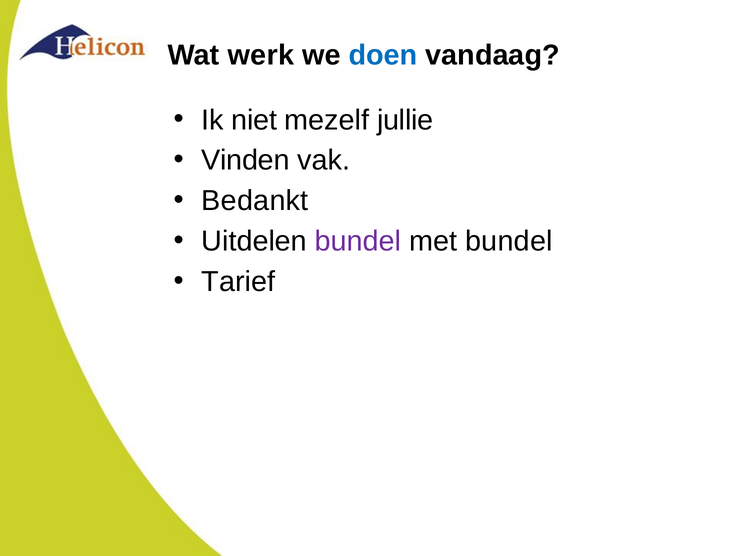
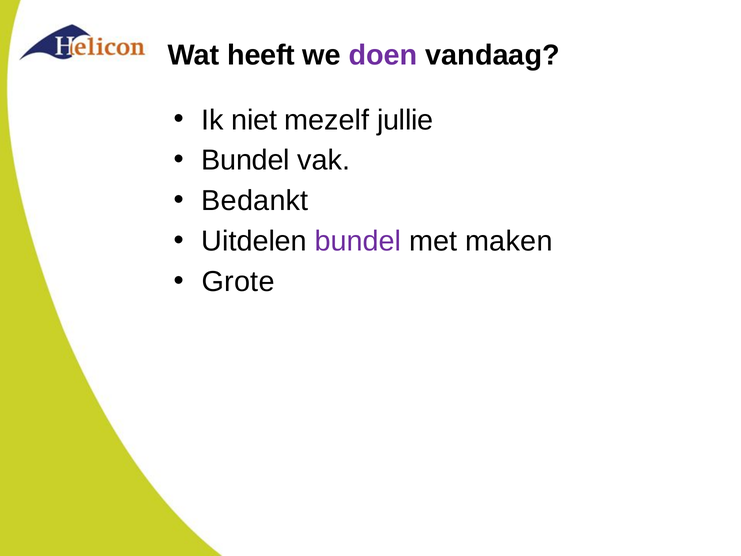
werk: werk -> heeft (261, 55)
doen colour: blue -> purple (383, 55)
Vinden: Vinden -> Bundel (246, 160)
met bundel: bundel -> maken (509, 241)
Tarief: Tarief -> Grote (238, 281)
